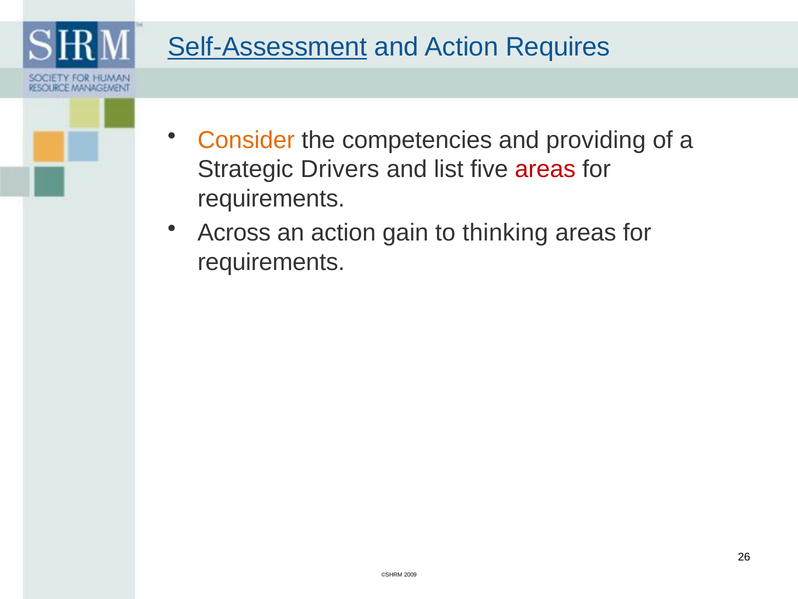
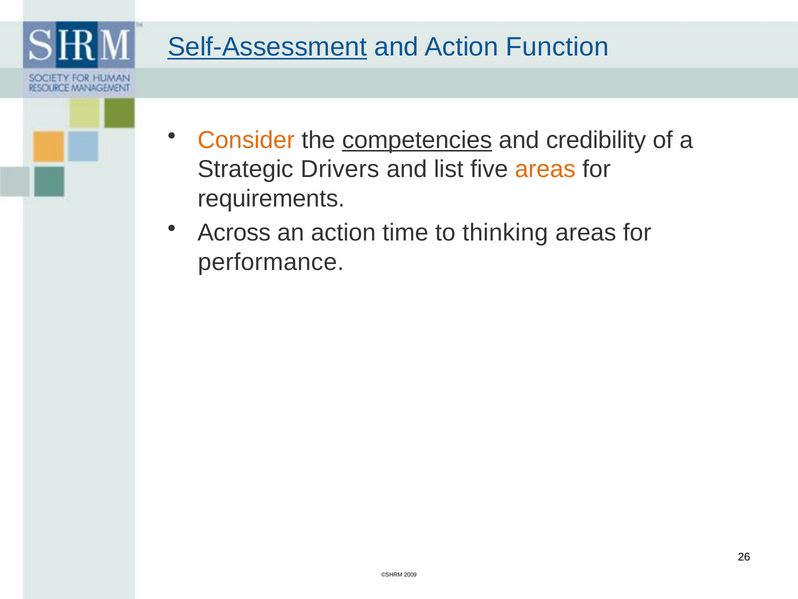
Requires: Requires -> Function (558, 47)
competencies underline: none -> present (417, 140)
providing: providing -> credibility (596, 140)
areas colour: red -> orange (545, 169)
gain: gain -> time (405, 233)
requirements: requirements -> performance (271, 262)
